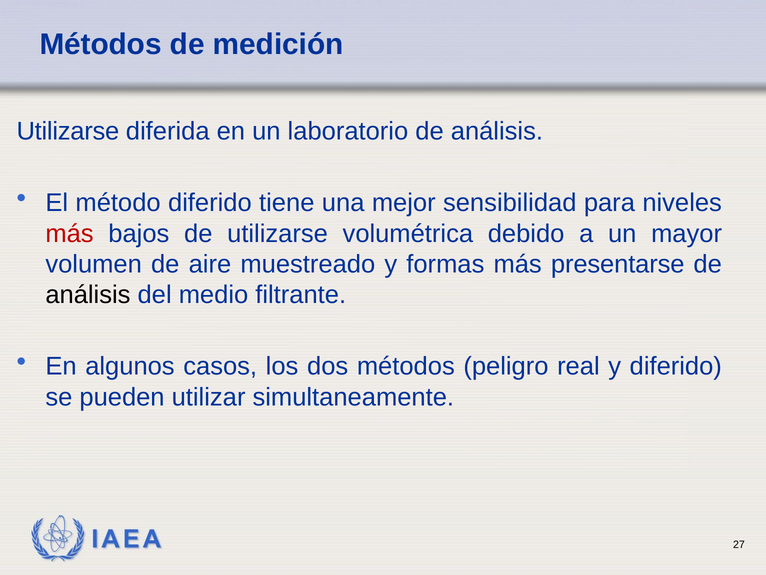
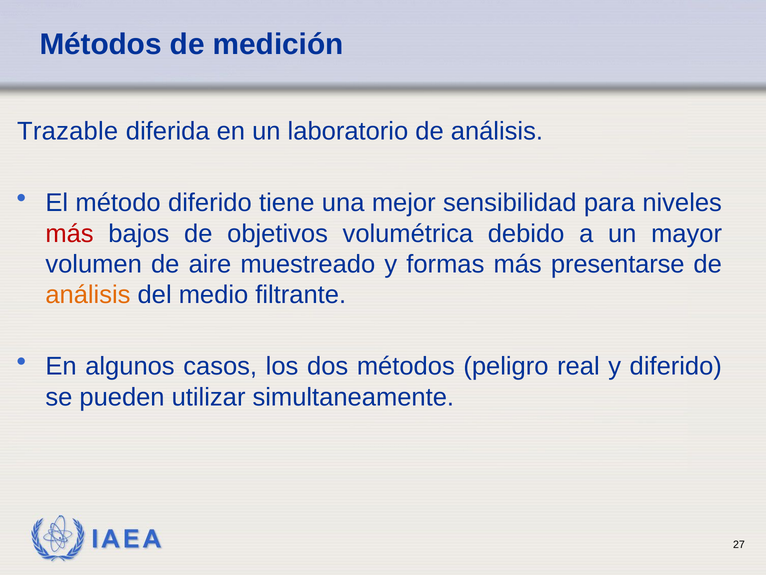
Utilizarse: Utilizarse -> Trazable (68, 131)
de utilizarse: utilizarse -> objetivos (278, 233)
análisis colour: black -> orange (88, 295)
